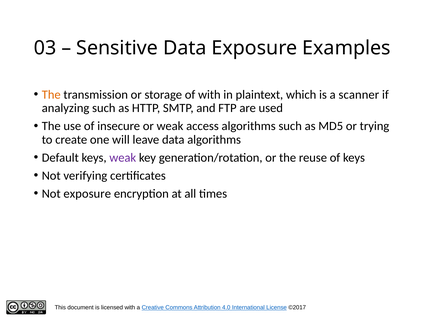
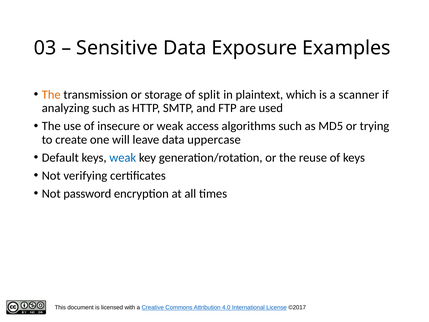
of with: with -> split (209, 94)
data algorithms: algorithms -> uppercase (214, 139)
weak colour: purple -> blue (123, 157)
Not exposure: exposure -> password (87, 193)
